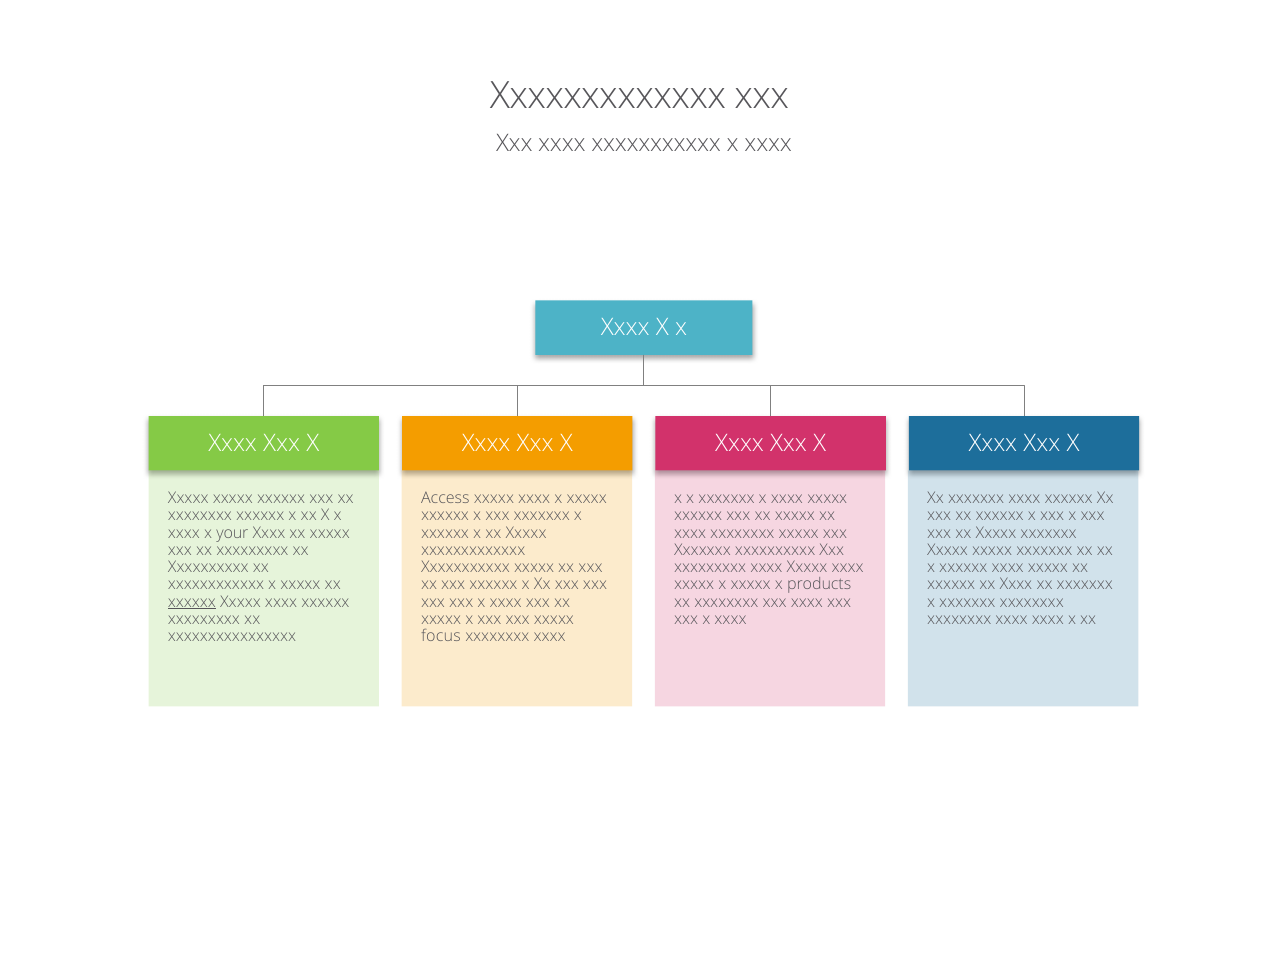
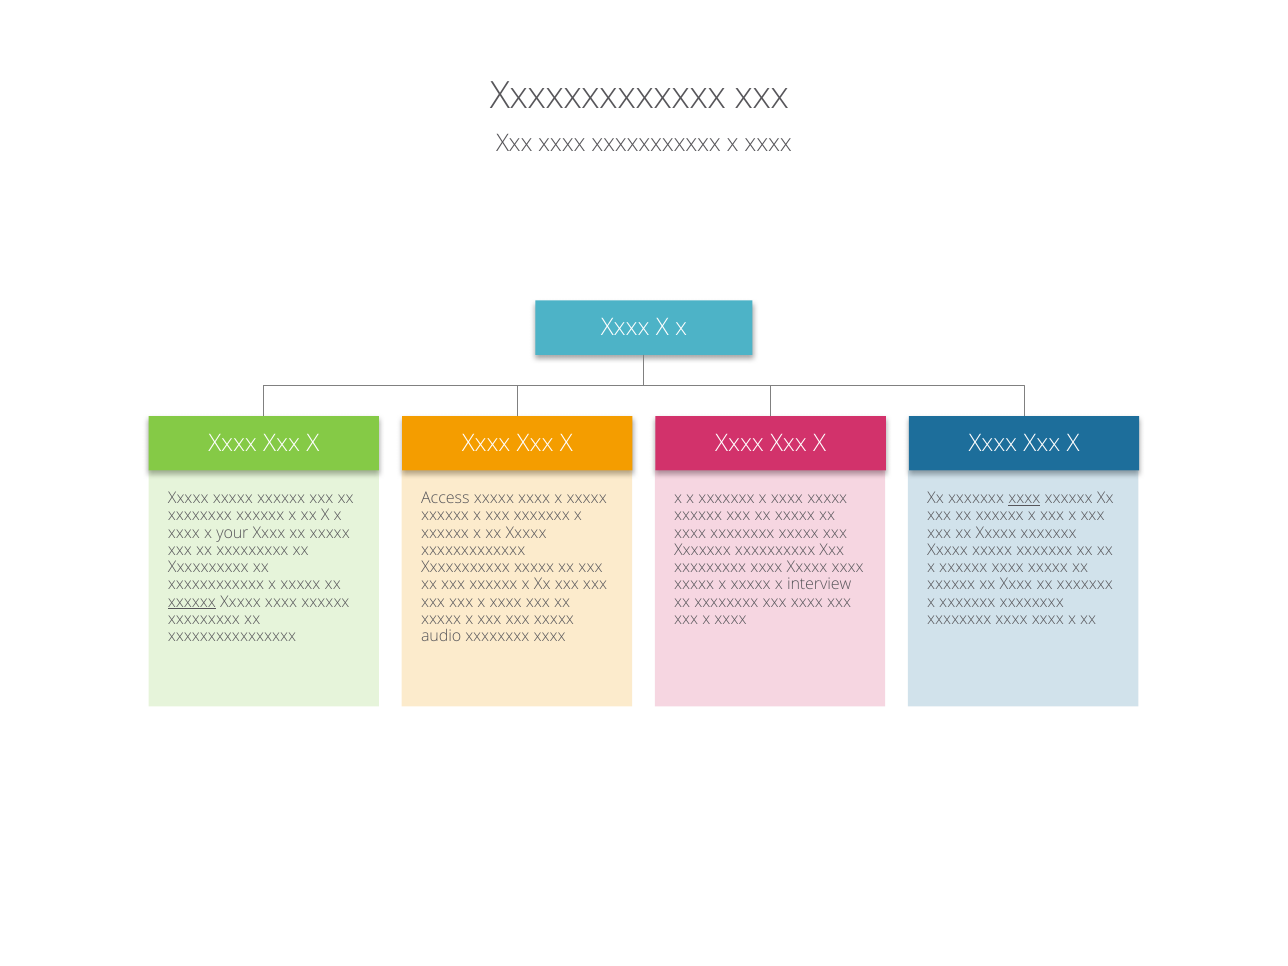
xxxx underline: none -> present (1024, 498)
products: products -> interview (819, 584)
focus: focus -> audio (441, 636)
